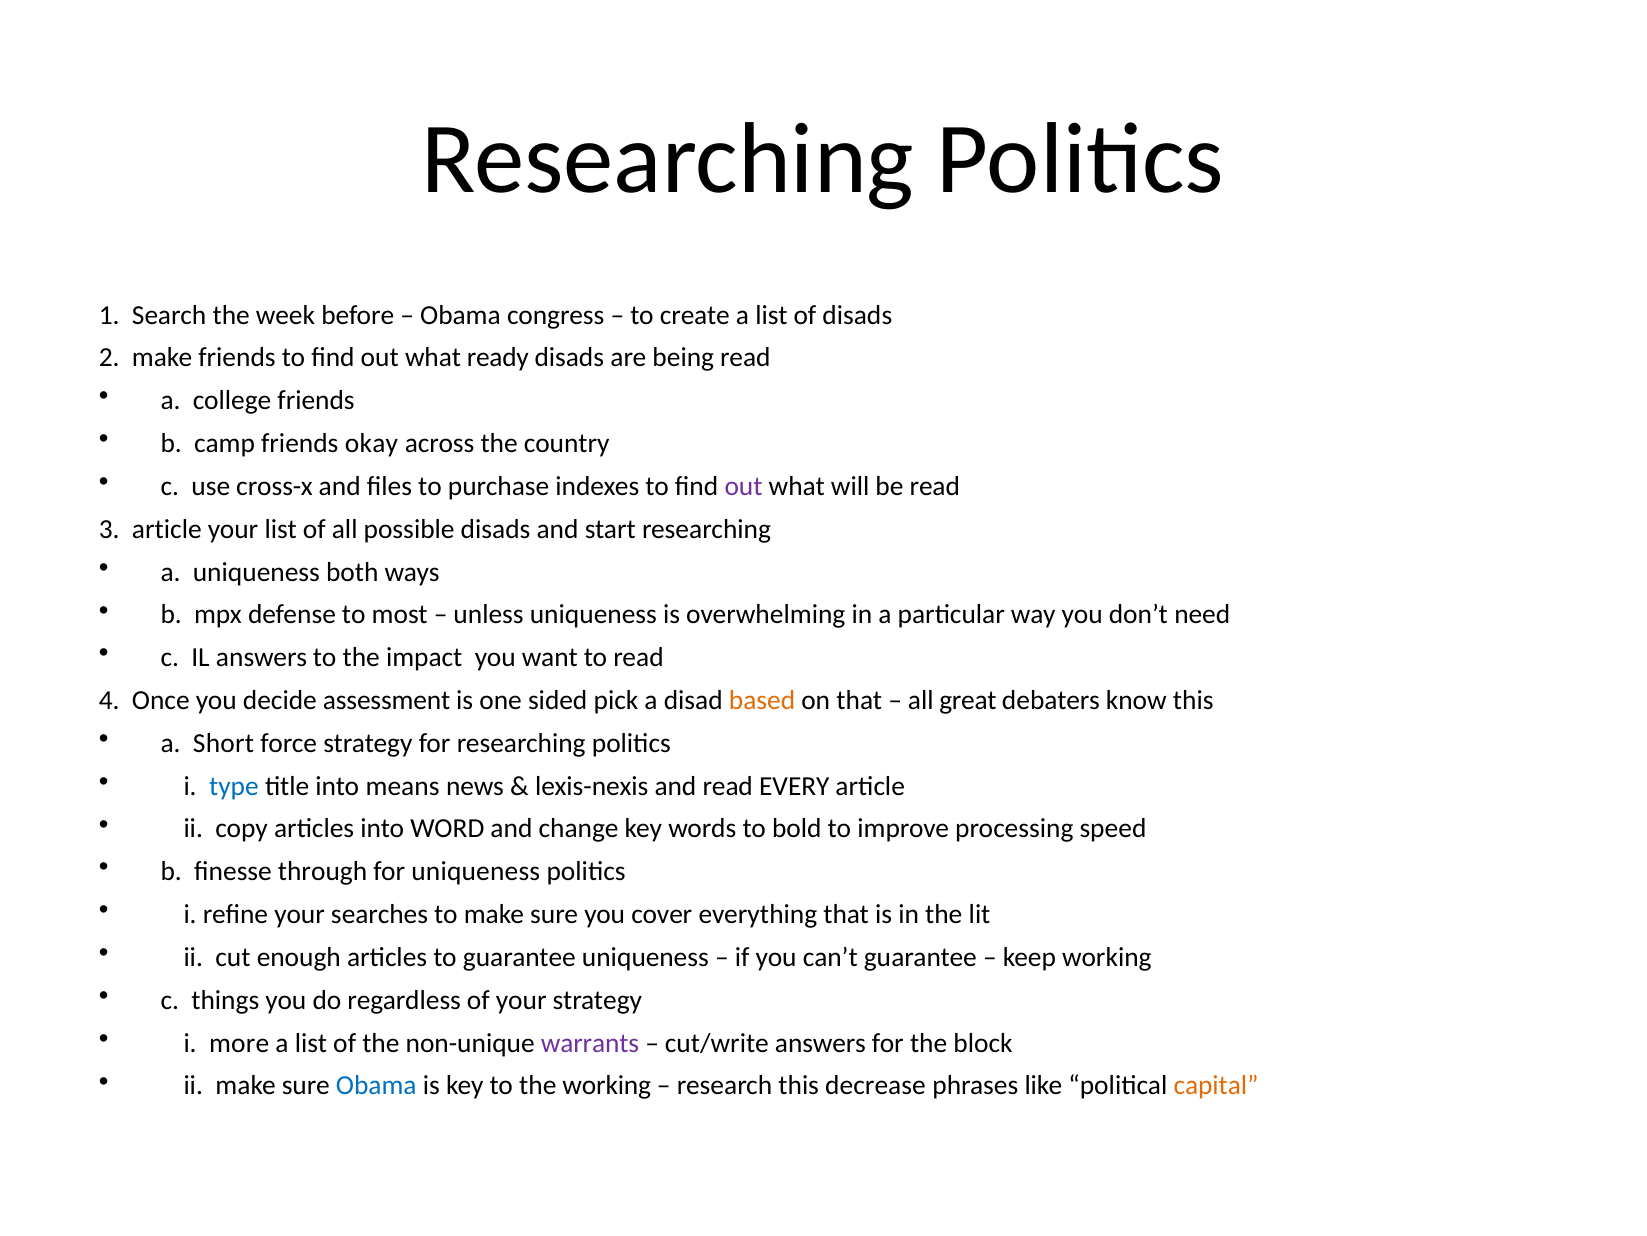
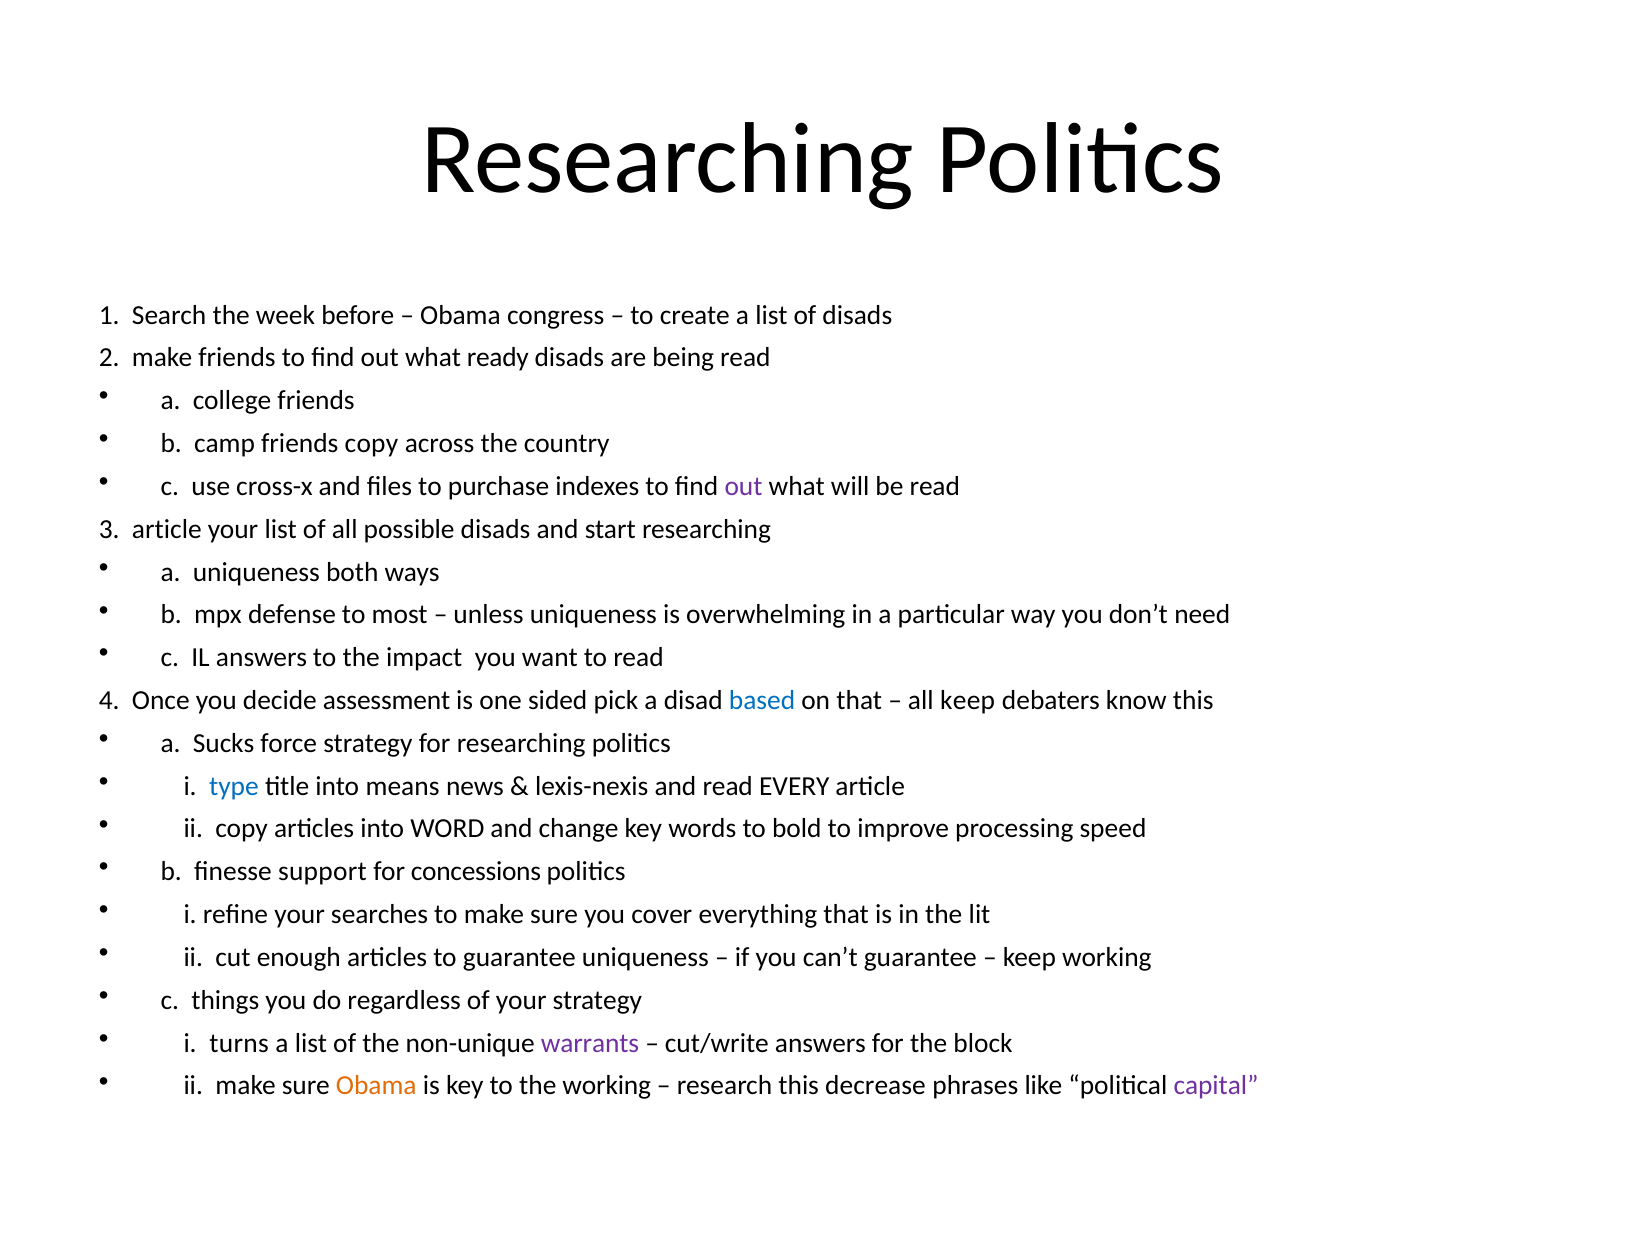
friends okay: okay -> copy (371, 443)
based colour: orange -> blue (762, 700)
all great: great -> keep (968, 700)
Short: Short -> Sucks (224, 743)
through: through -> support (322, 871)
for uniqueness: uniqueness -> concessions (476, 871)
more: more -> turns (239, 1042)
Obama colour: blue -> orange (376, 1085)
capital colour: orange -> purple (1216, 1085)
